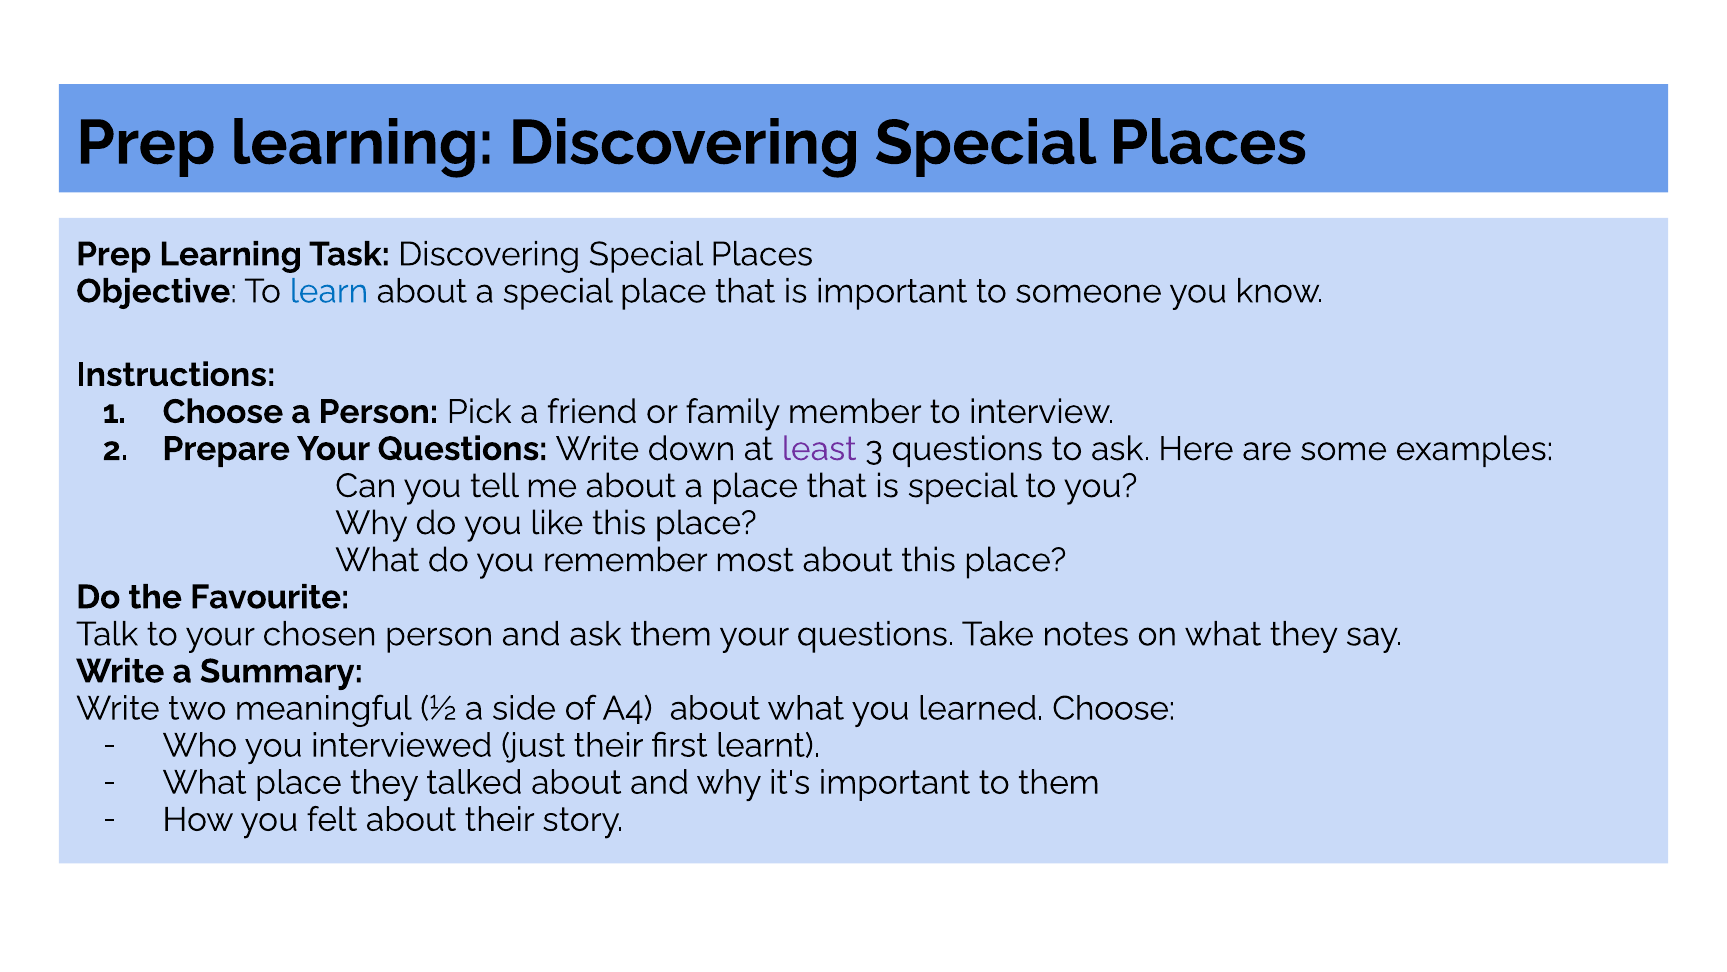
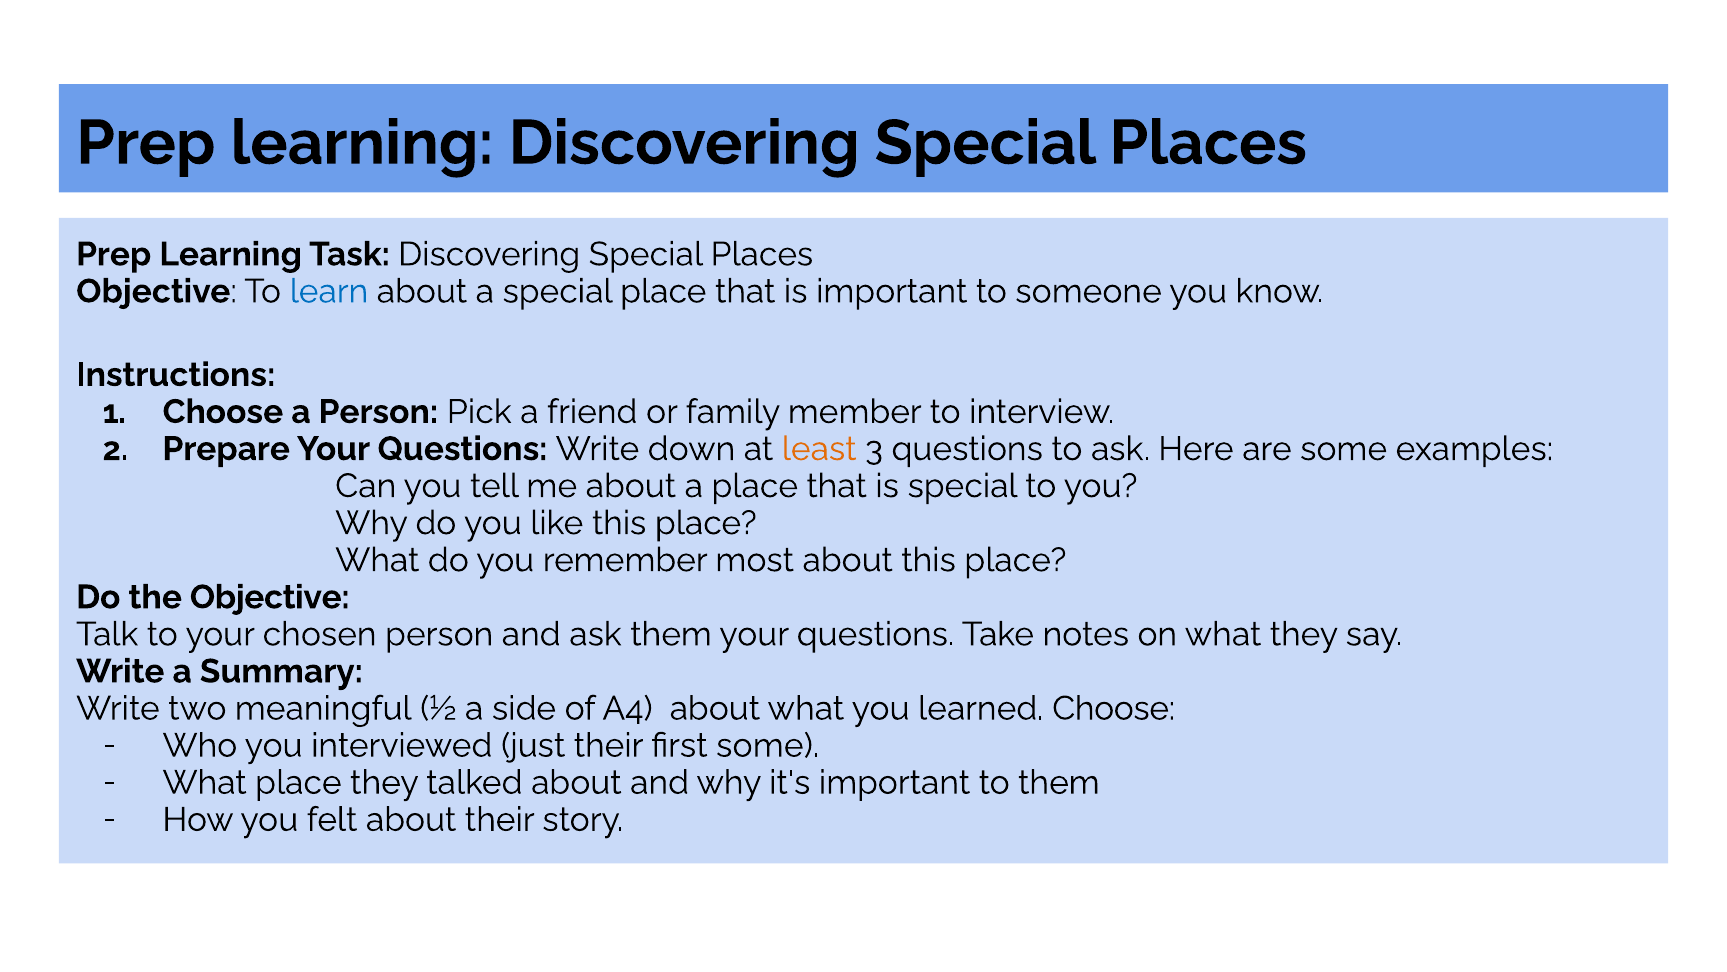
least colour: purple -> orange (819, 449)
the Favourite: Favourite -> Objective (270, 597)
first learnt: learnt -> some (768, 745)
